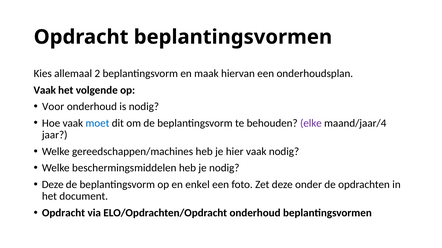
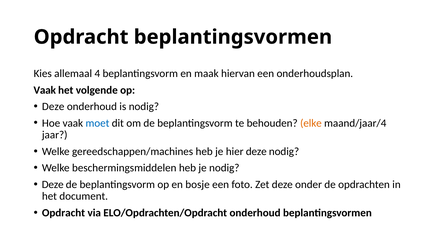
2: 2 -> 4 (97, 74)
Voor: Voor -> Deze (53, 107)
elke colour: purple -> orange (311, 123)
hier vaak: vaak -> deze (256, 152)
enkel: enkel -> bosje (198, 185)
